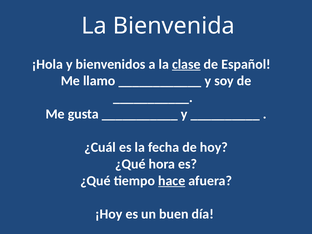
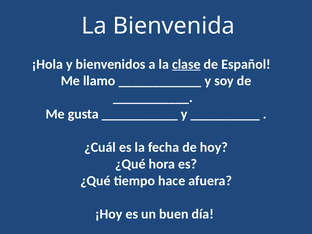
hace underline: present -> none (172, 181)
